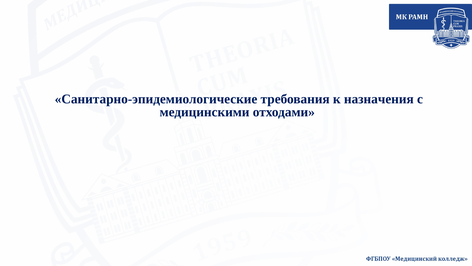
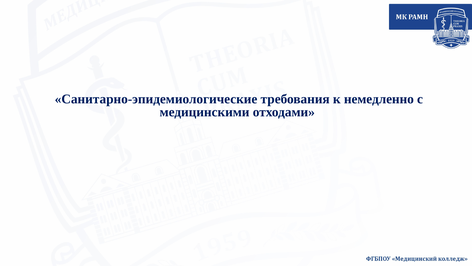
назначения: назначения -> немедленно (379, 99)
